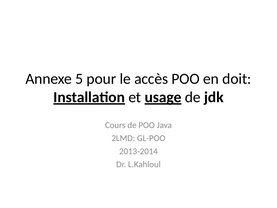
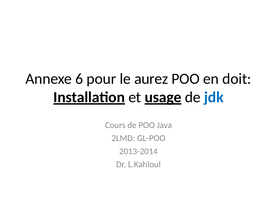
5: 5 -> 6 (79, 79)
accès: accès -> aurez (151, 79)
jdk colour: black -> blue (214, 97)
